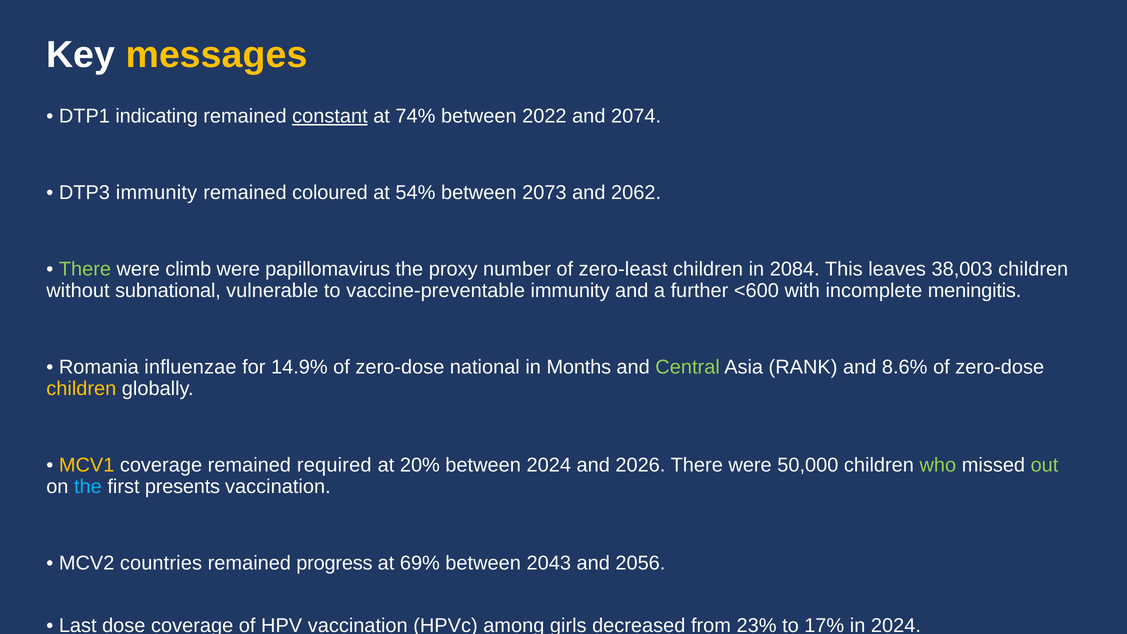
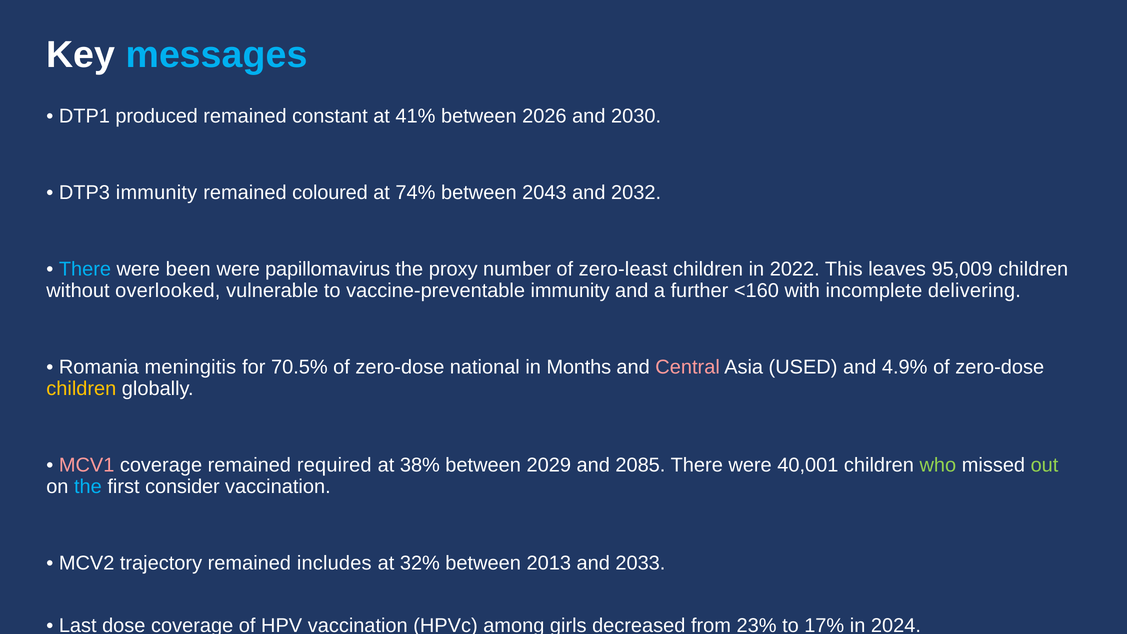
messages colour: yellow -> light blue (217, 55)
indicating: indicating -> produced (157, 116)
constant underline: present -> none (330, 116)
74%: 74% -> 41% (415, 116)
2022: 2022 -> 2026 (544, 116)
2074: 2074 -> 2030 (636, 116)
54%: 54% -> 74% (415, 193)
2073: 2073 -> 2043 (544, 193)
2062: 2062 -> 2032 (636, 193)
There colour: light green -> light blue (85, 269)
climb: climb -> been (188, 269)
2084: 2084 -> 2022 (795, 269)
38,003: 38,003 -> 95,009 (962, 269)
subnational: subnational -> overlooked (168, 291)
<600: <600 -> <160 (756, 291)
meningitis: meningitis -> delivering (974, 291)
influenzae: influenzae -> meningitis (190, 367)
14.9%: 14.9% -> 70.5% (299, 367)
Central colour: light green -> pink (688, 367)
RANK: RANK -> USED (803, 367)
8.6%: 8.6% -> 4.9% (905, 367)
MCV1 colour: yellow -> pink (87, 465)
20%: 20% -> 38% (420, 465)
between 2024: 2024 -> 2029 (549, 465)
2026: 2026 -> 2085 (640, 465)
50,000: 50,000 -> 40,001 (808, 465)
presents: presents -> consider (182, 487)
countries: countries -> trajectory (161, 563)
progress: progress -> includes (334, 563)
69%: 69% -> 32% (420, 563)
2043: 2043 -> 2013 (549, 563)
2056: 2056 -> 2033 (640, 563)
